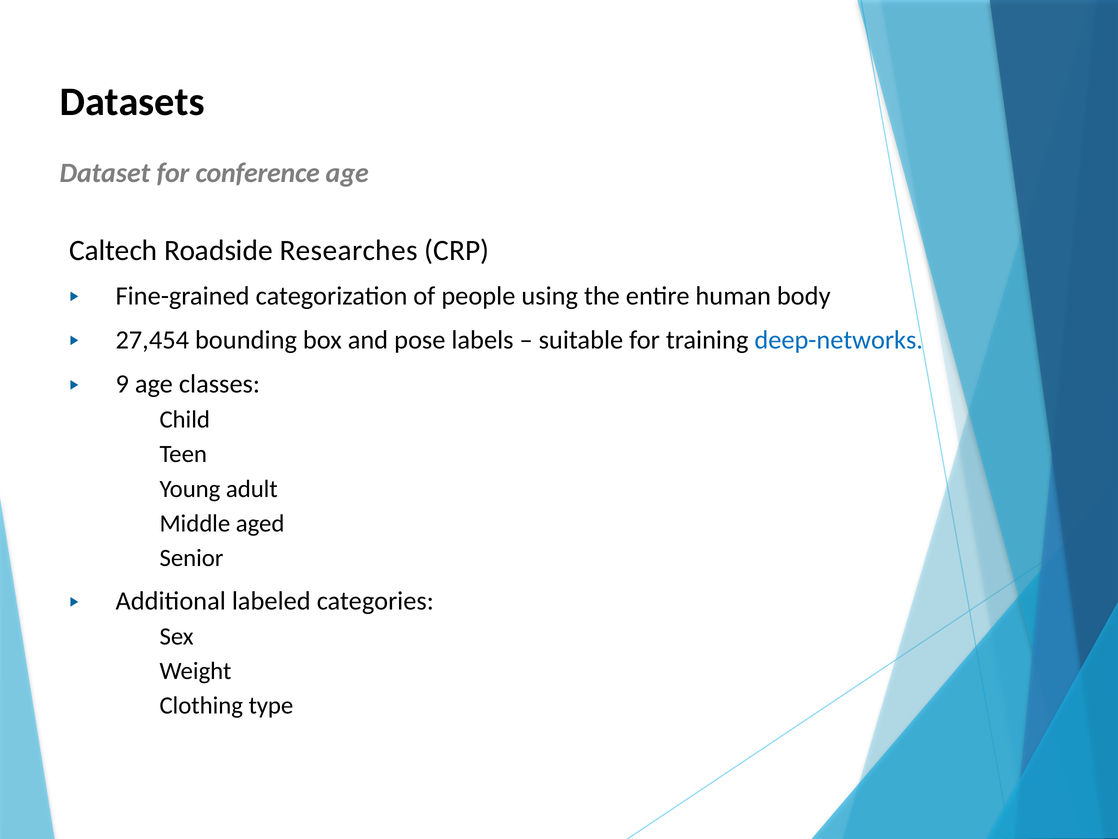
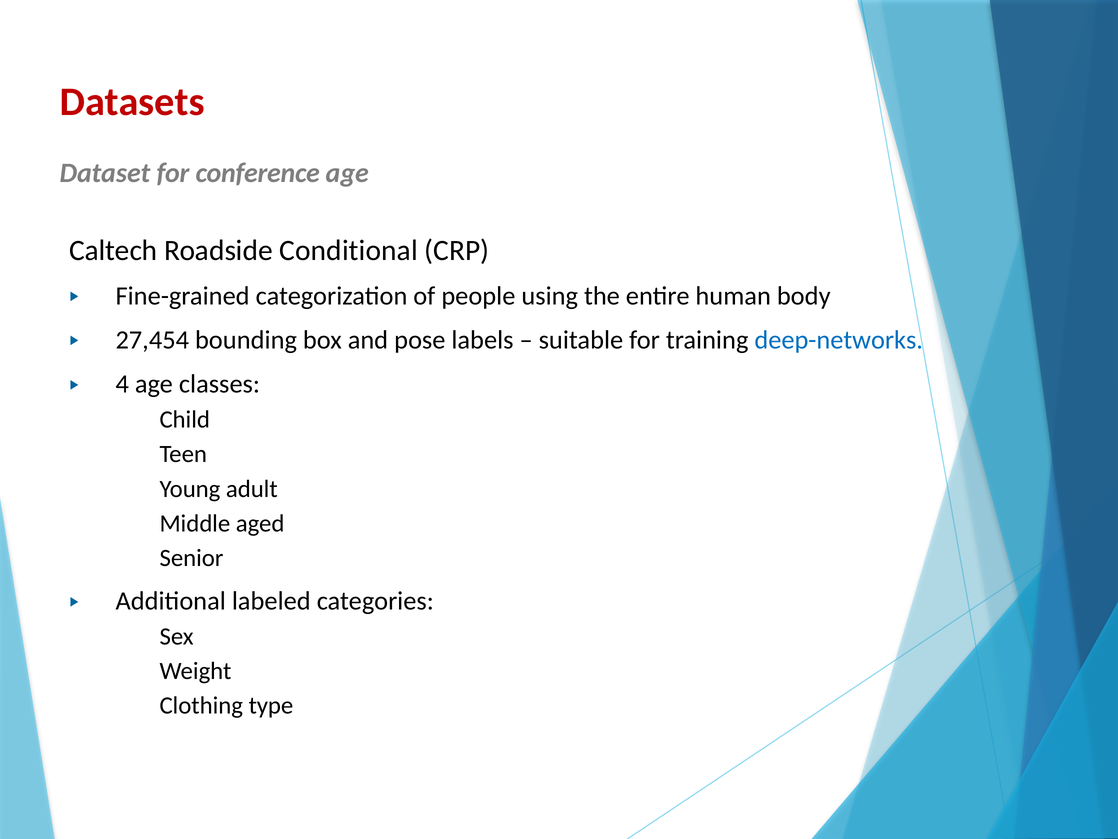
Datasets colour: black -> red (132, 102)
Researches: Researches -> Conditional (349, 250)
9: 9 -> 4 (122, 384)
